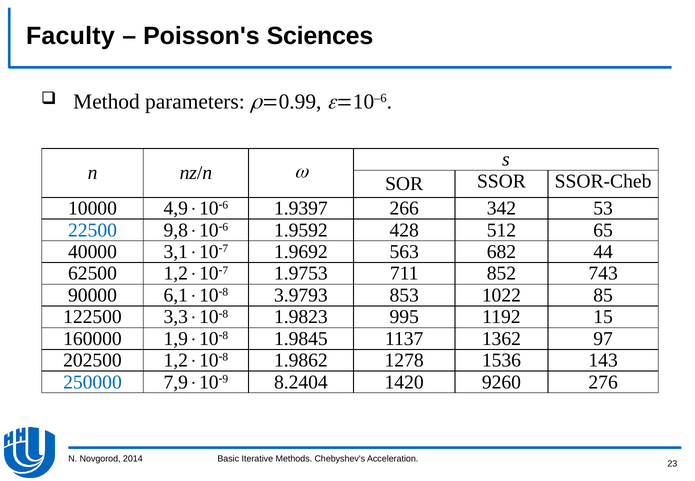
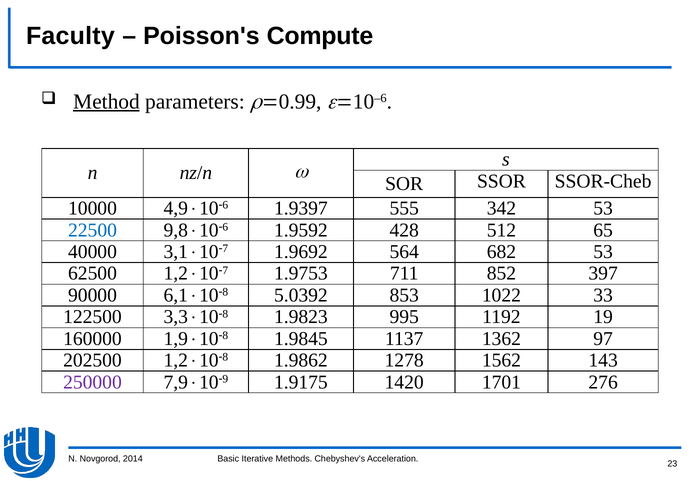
Sciences: Sciences -> Compute (320, 36)
Method underline: none -> present (106, 102)
266: 266 -> 555 (404, 208)
563: 563 -> 564 (404, 252)
682 44: 44 -> 53 (603, 252)
743: 743 -> 397 (603, 274)
3.9793: 3.9793 -> 5.0392 (301, 295)
85: 85 -> 33 (603, 295)
15: 15 -> 19 (603, 317)
1536: 1536 -> 1562 (501, 360)
250000 colour: blue -> purple (92, 382)
8.2404: 8.2404 -> 1.9175 (301, 382)
9260: 9260 -> 1701 (501, 382)
